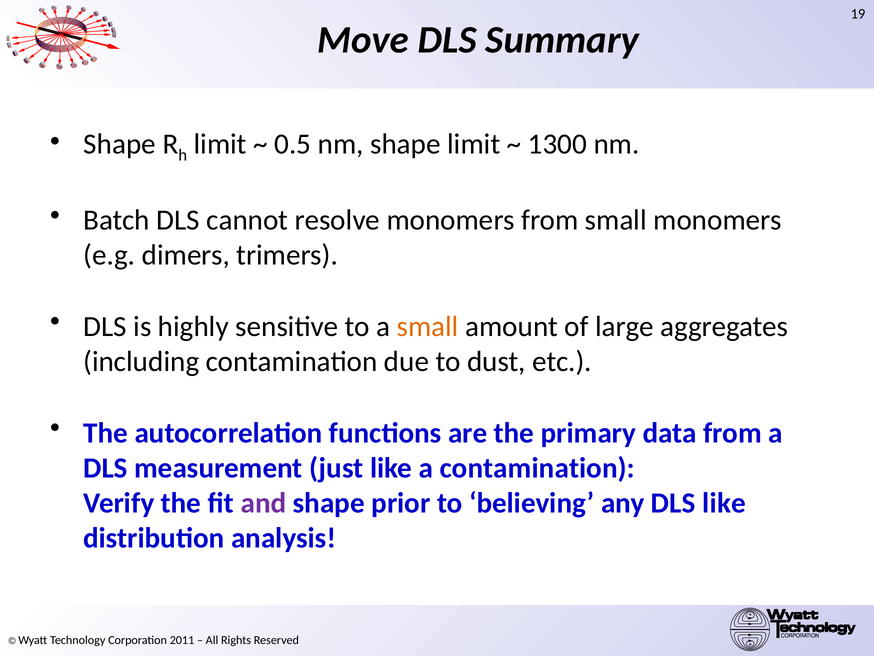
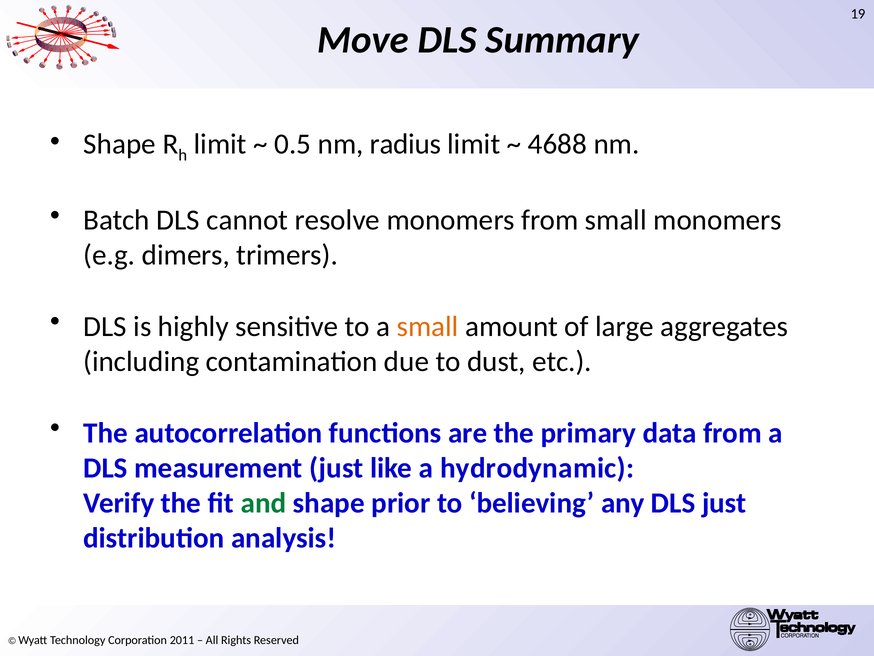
nm shape: shape -> radius (406, 144)
1300: 1300 -> 4688 (557, 144)
a contamination: contamination -> hydrodynamic (537, 468)
and colour: purple -> green (263, 503)
DLS like: like -> just (724, 503)
